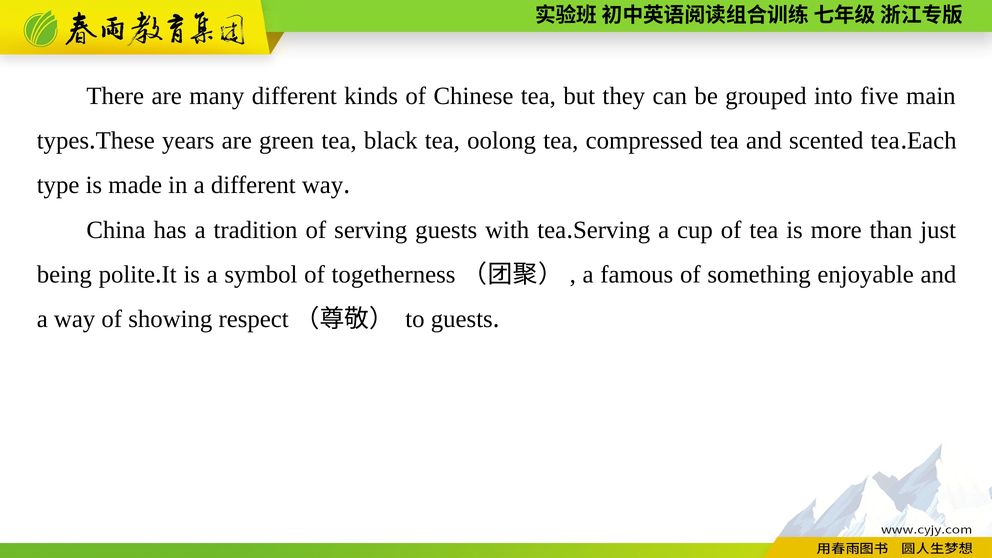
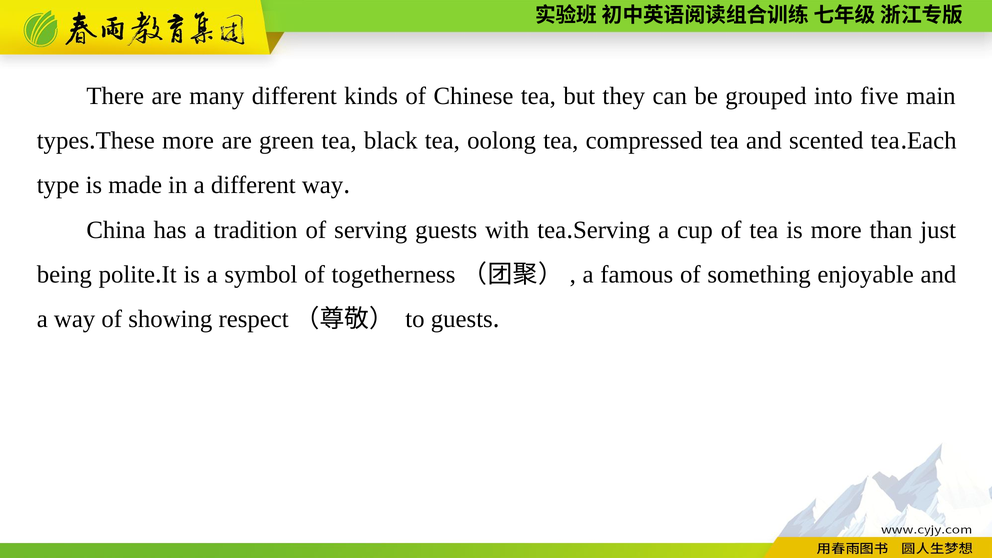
years: years -> more (188, 141)
